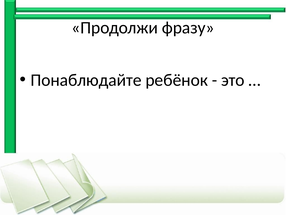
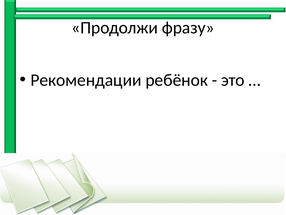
Понаблюдайте: Понаблюдайте -> Рекомендации (86, 80)
